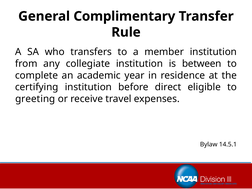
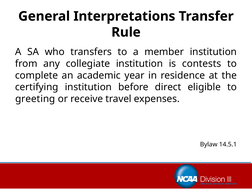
Complimentary: Complimentary -> Interpretations (124, 16)
between: between -> contests (202, 64)
